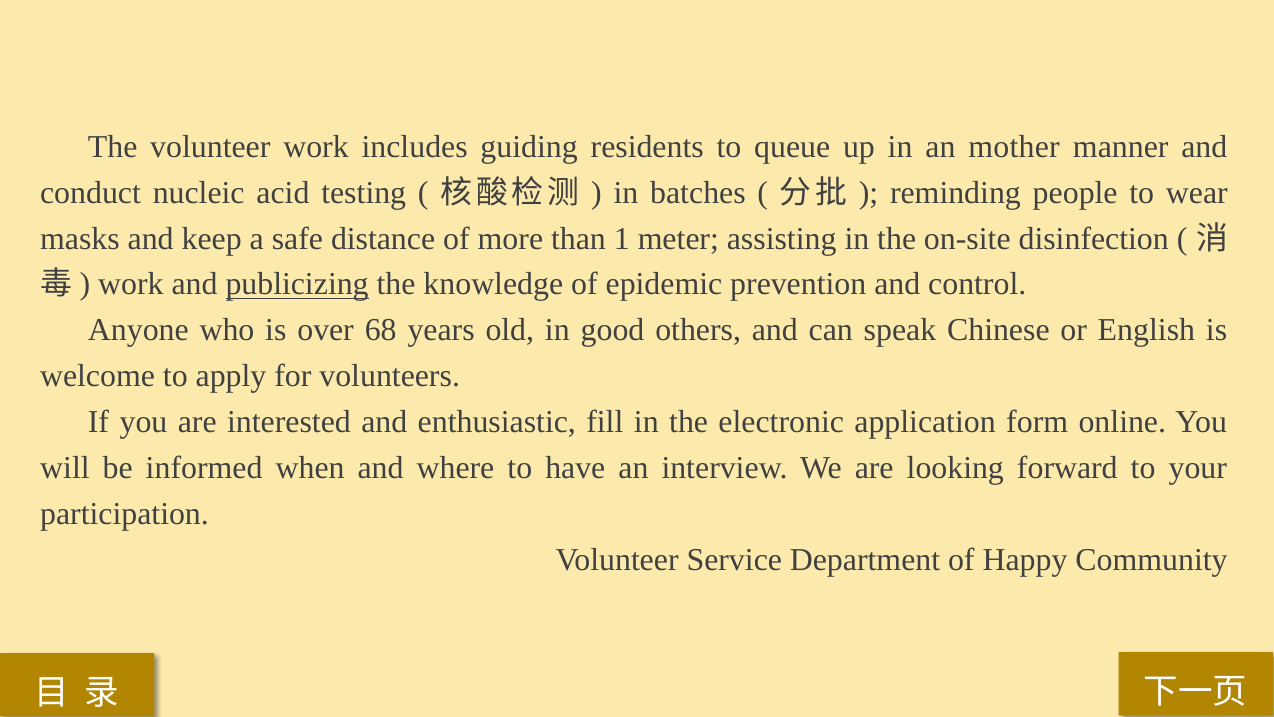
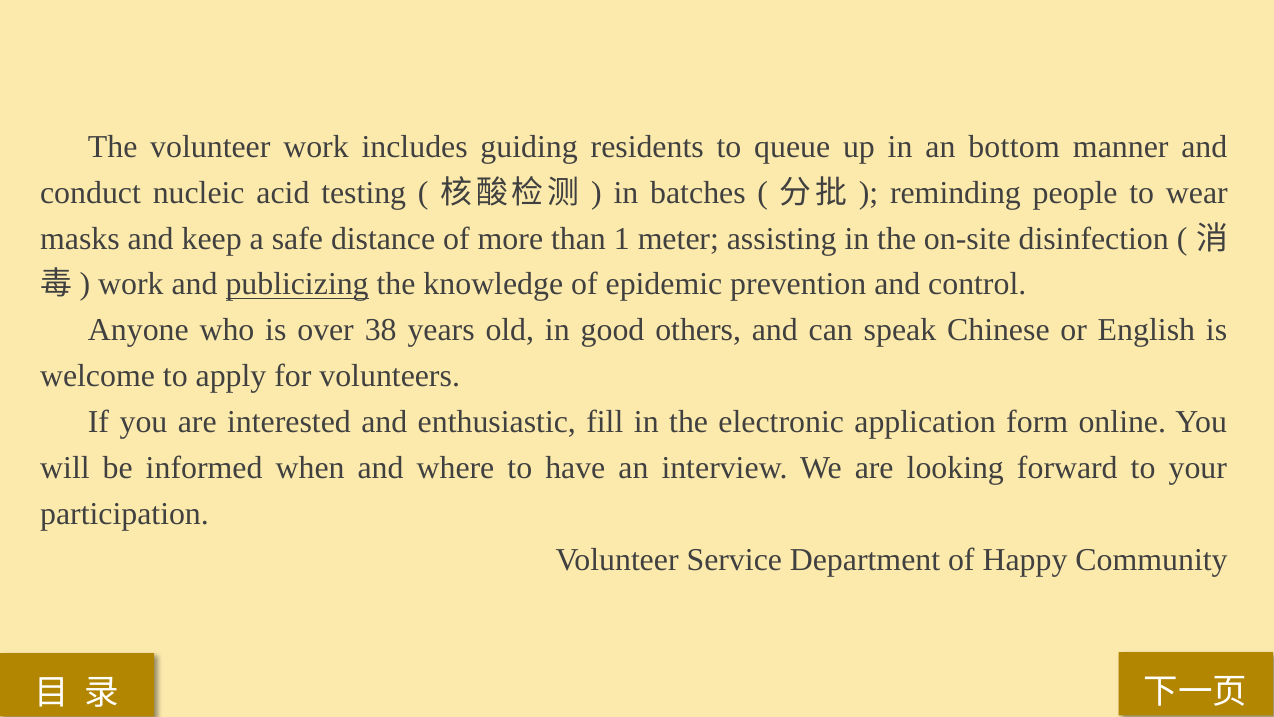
mother: mother -> bottom (1014, 147)
68: 68 -> 38 (381, 330)
